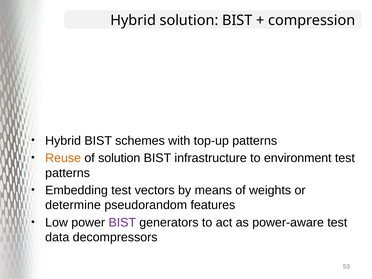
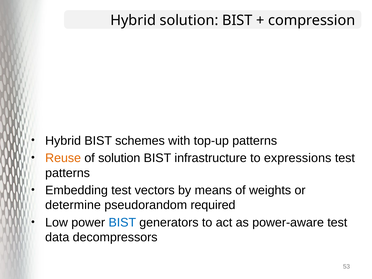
environment: environment -> expressions (298, 158)
features: features -> required (213, 205)
BIST colour: purple -> blue (122, 223)
